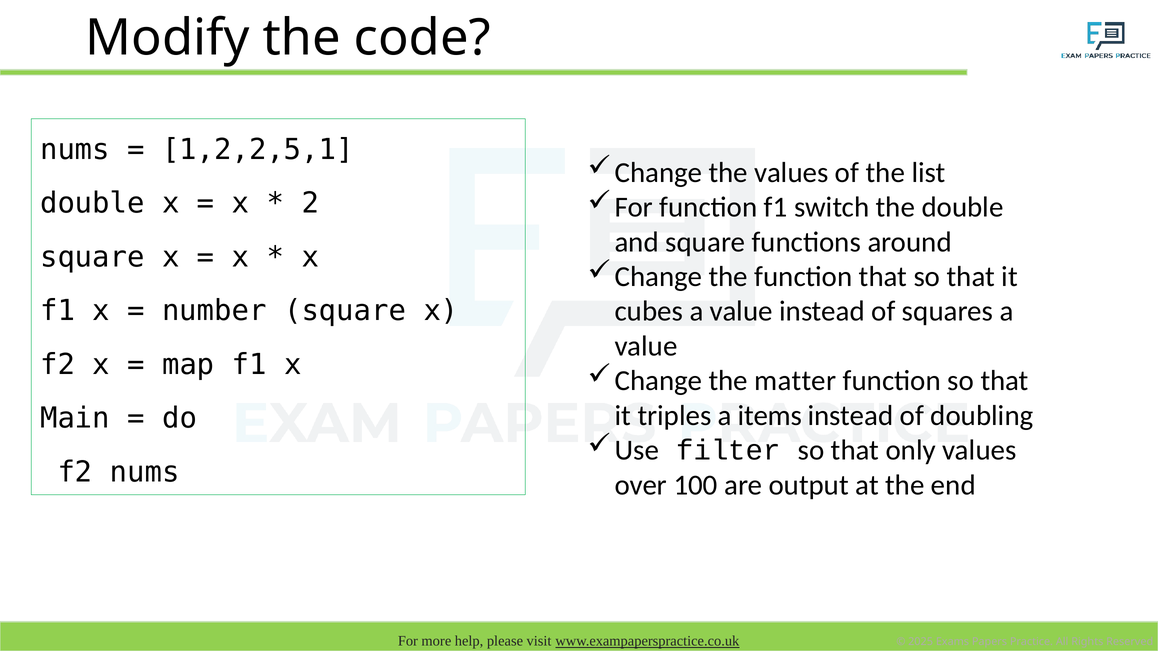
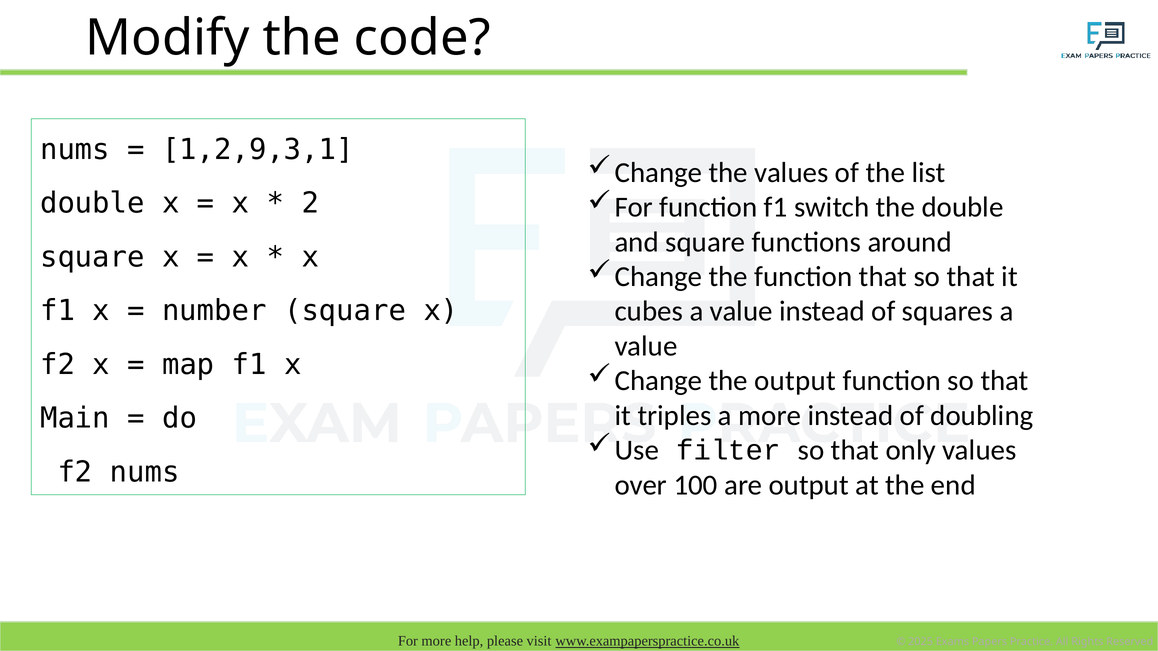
1,2,2,5,1: 1,2,2,5,1 -> 1,2,9,3,1 (258, 150)
the matter: matter -> output (795, 381)
a items: items -> more (770, 416)
